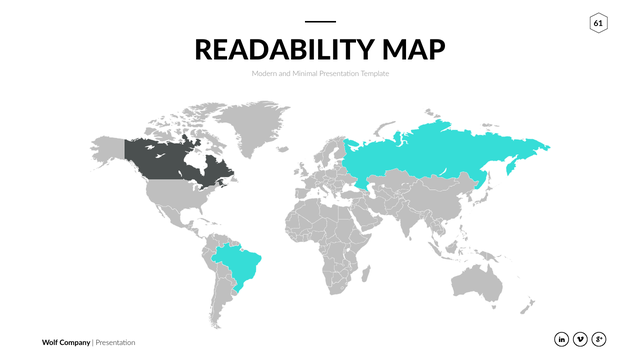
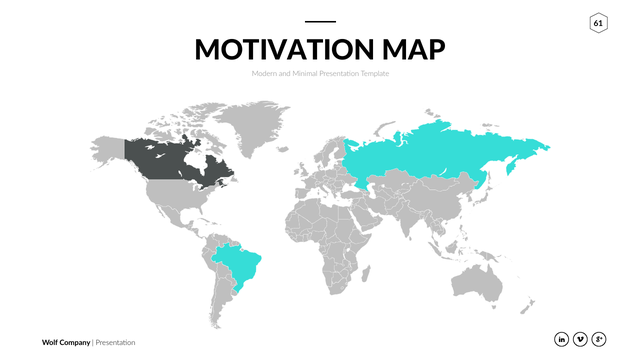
READABILITY: READABILITY -> MOTIVATION (285, 51)
